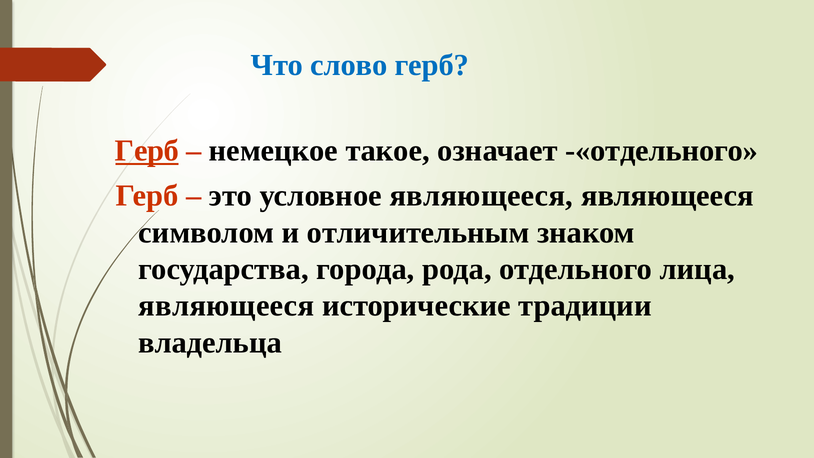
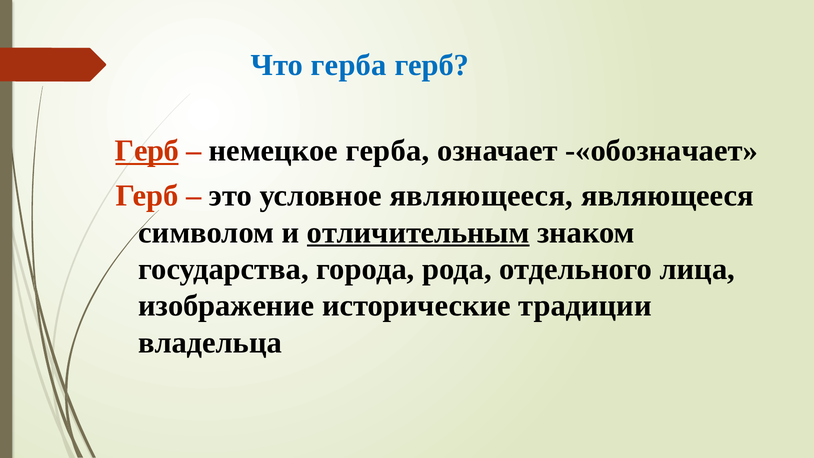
Что слово: слово -> герба (349, 65)
немецкое такое: такое -> герба (388, 151)
-«отдельного: -«отдельного -> -«обозначает (662, 151)
отличительным underline: none -> present (418, 232)
являющееся: являющееся -> изображение (226, 306)
